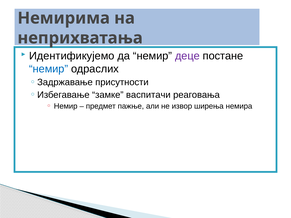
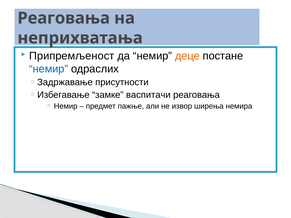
Немирима: Немирима -> Реаговања (64, 18)
Идентификујемо: Идентификујемо -> Припремљеност (72, 56)
деце colour: purple -> orange (187, 56)
